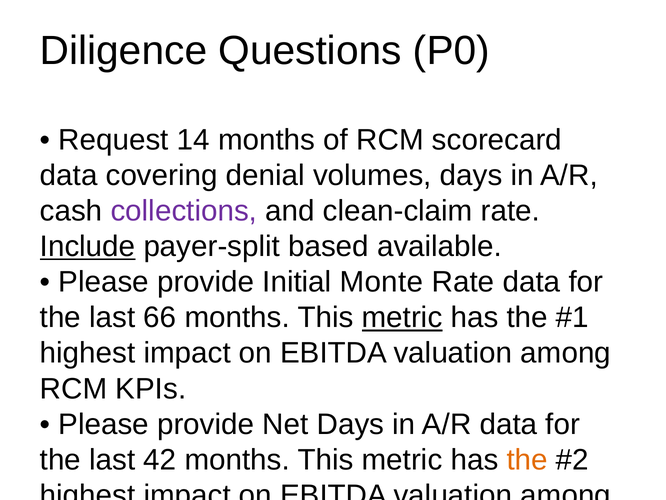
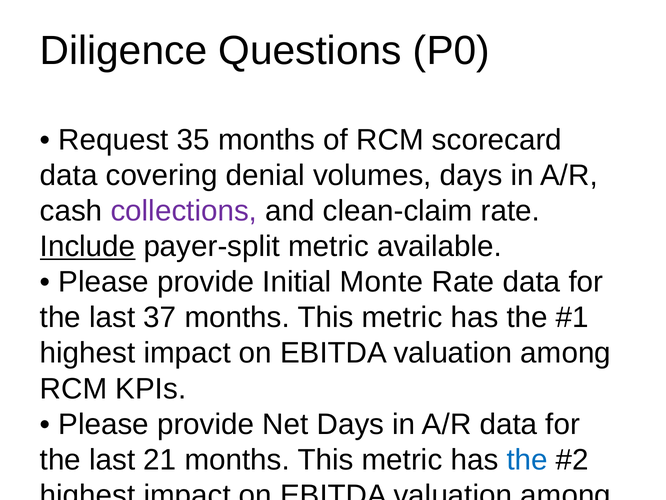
14: 14 -> 35 (193, 140)
payer-split based: based -> metric (329, 246)
66: 66 -> 37 (160, 317)
metric underline: present -> none (402, 317)
42: 42 -> 21 (160, 459)
the colour: orange -> blue (527, 459)
